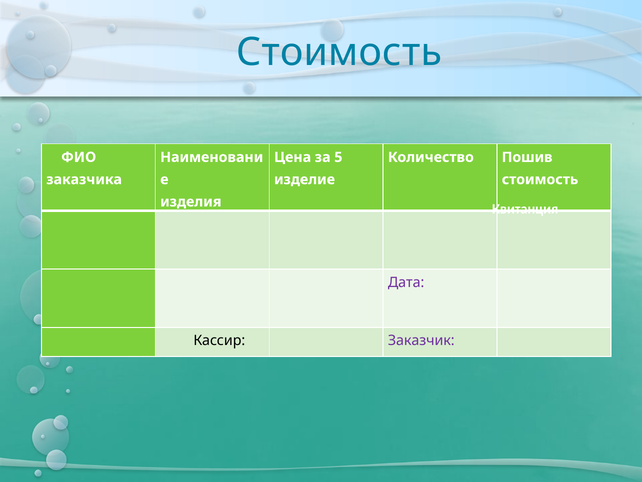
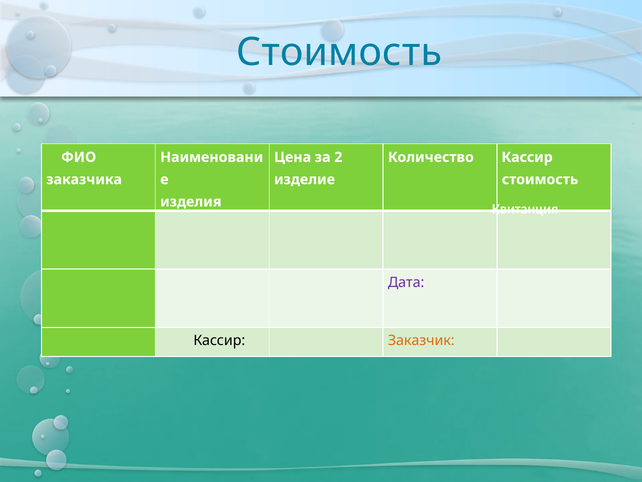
5: 5 -> 2 (338, 157)
Количество Пошив: Пошив -> Кассир (527, 157)
Заказчик colour: purple -> orange (421, 340)
